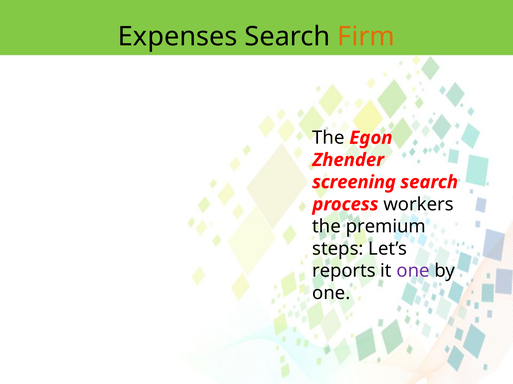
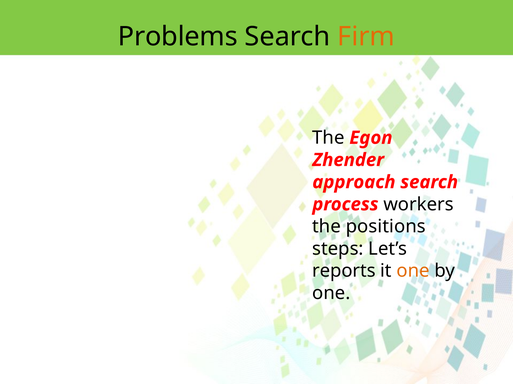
Expenses: Expenses -> Problems (178, 37)
screening: screening -> approach (354, 182)
premium: premium -> positions (386, 227)
one colour: purple -> orange (413, 271)
